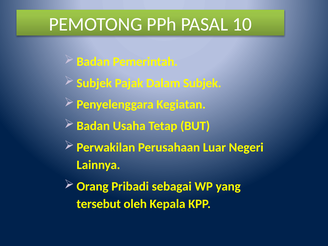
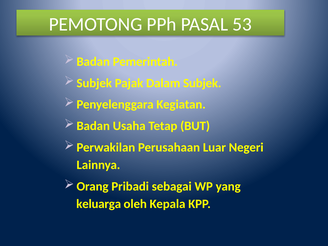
10: 10 -> 53 (242, 24)
tersebut: tersebut -> keluarga (99, 204)
